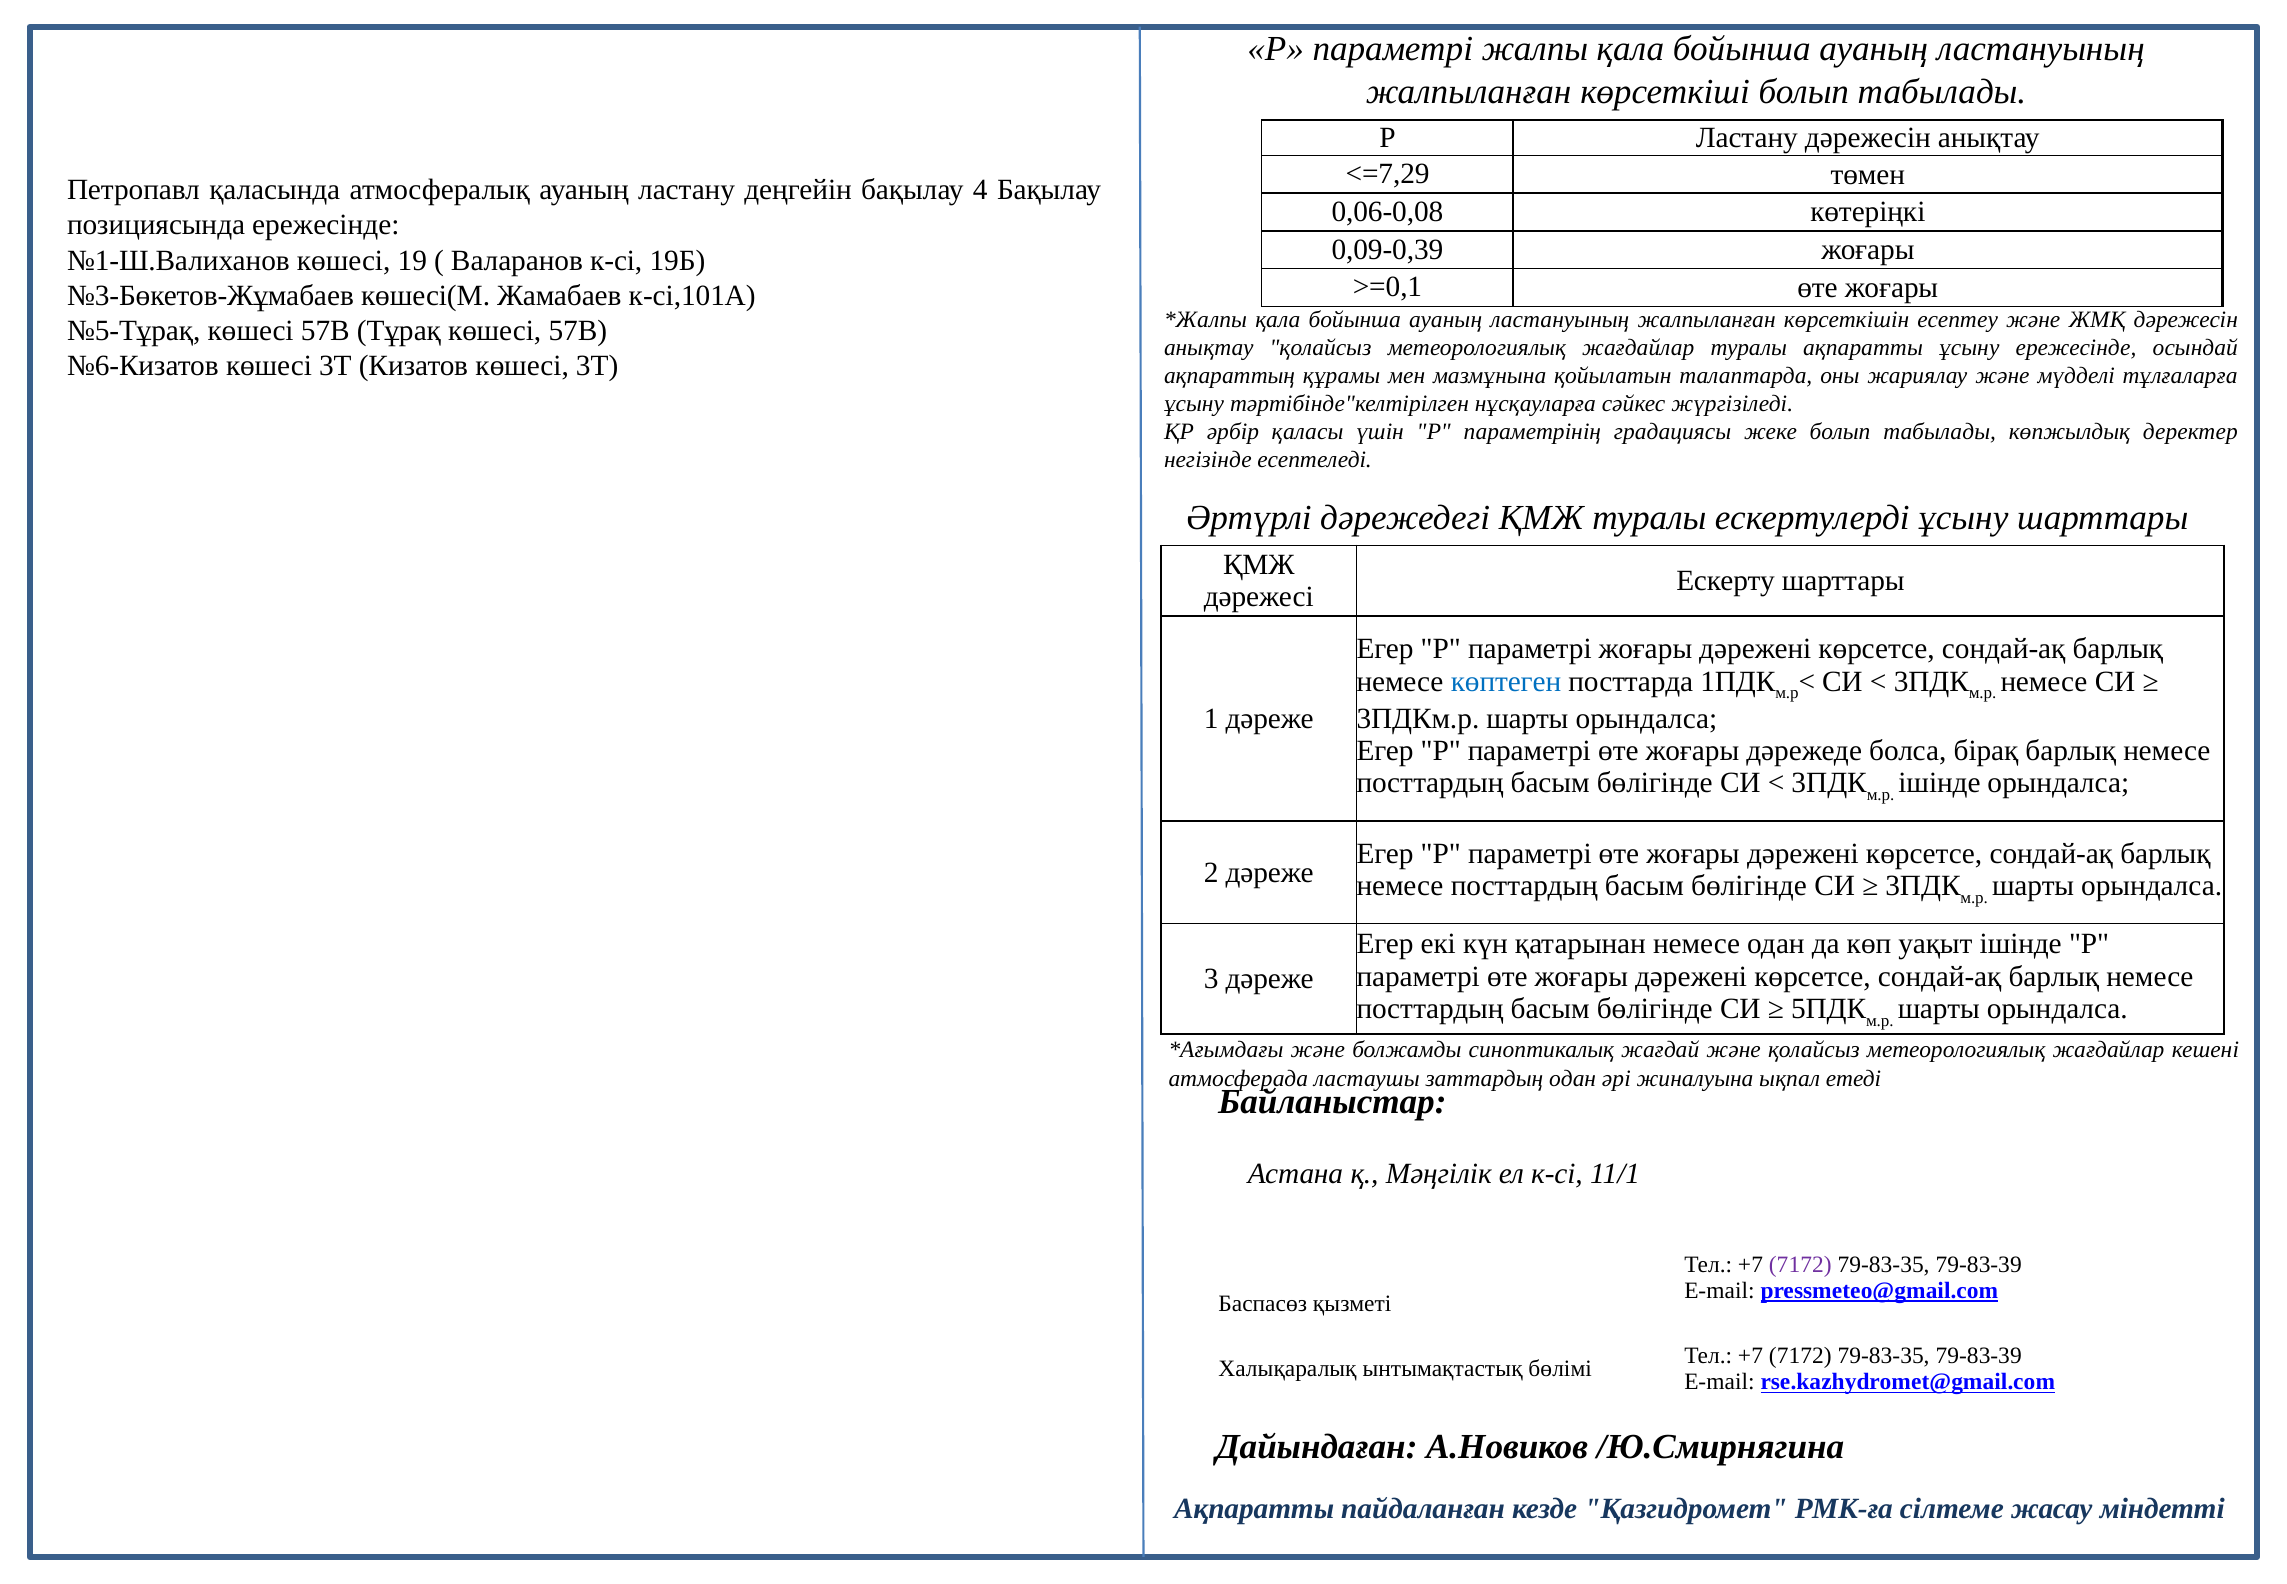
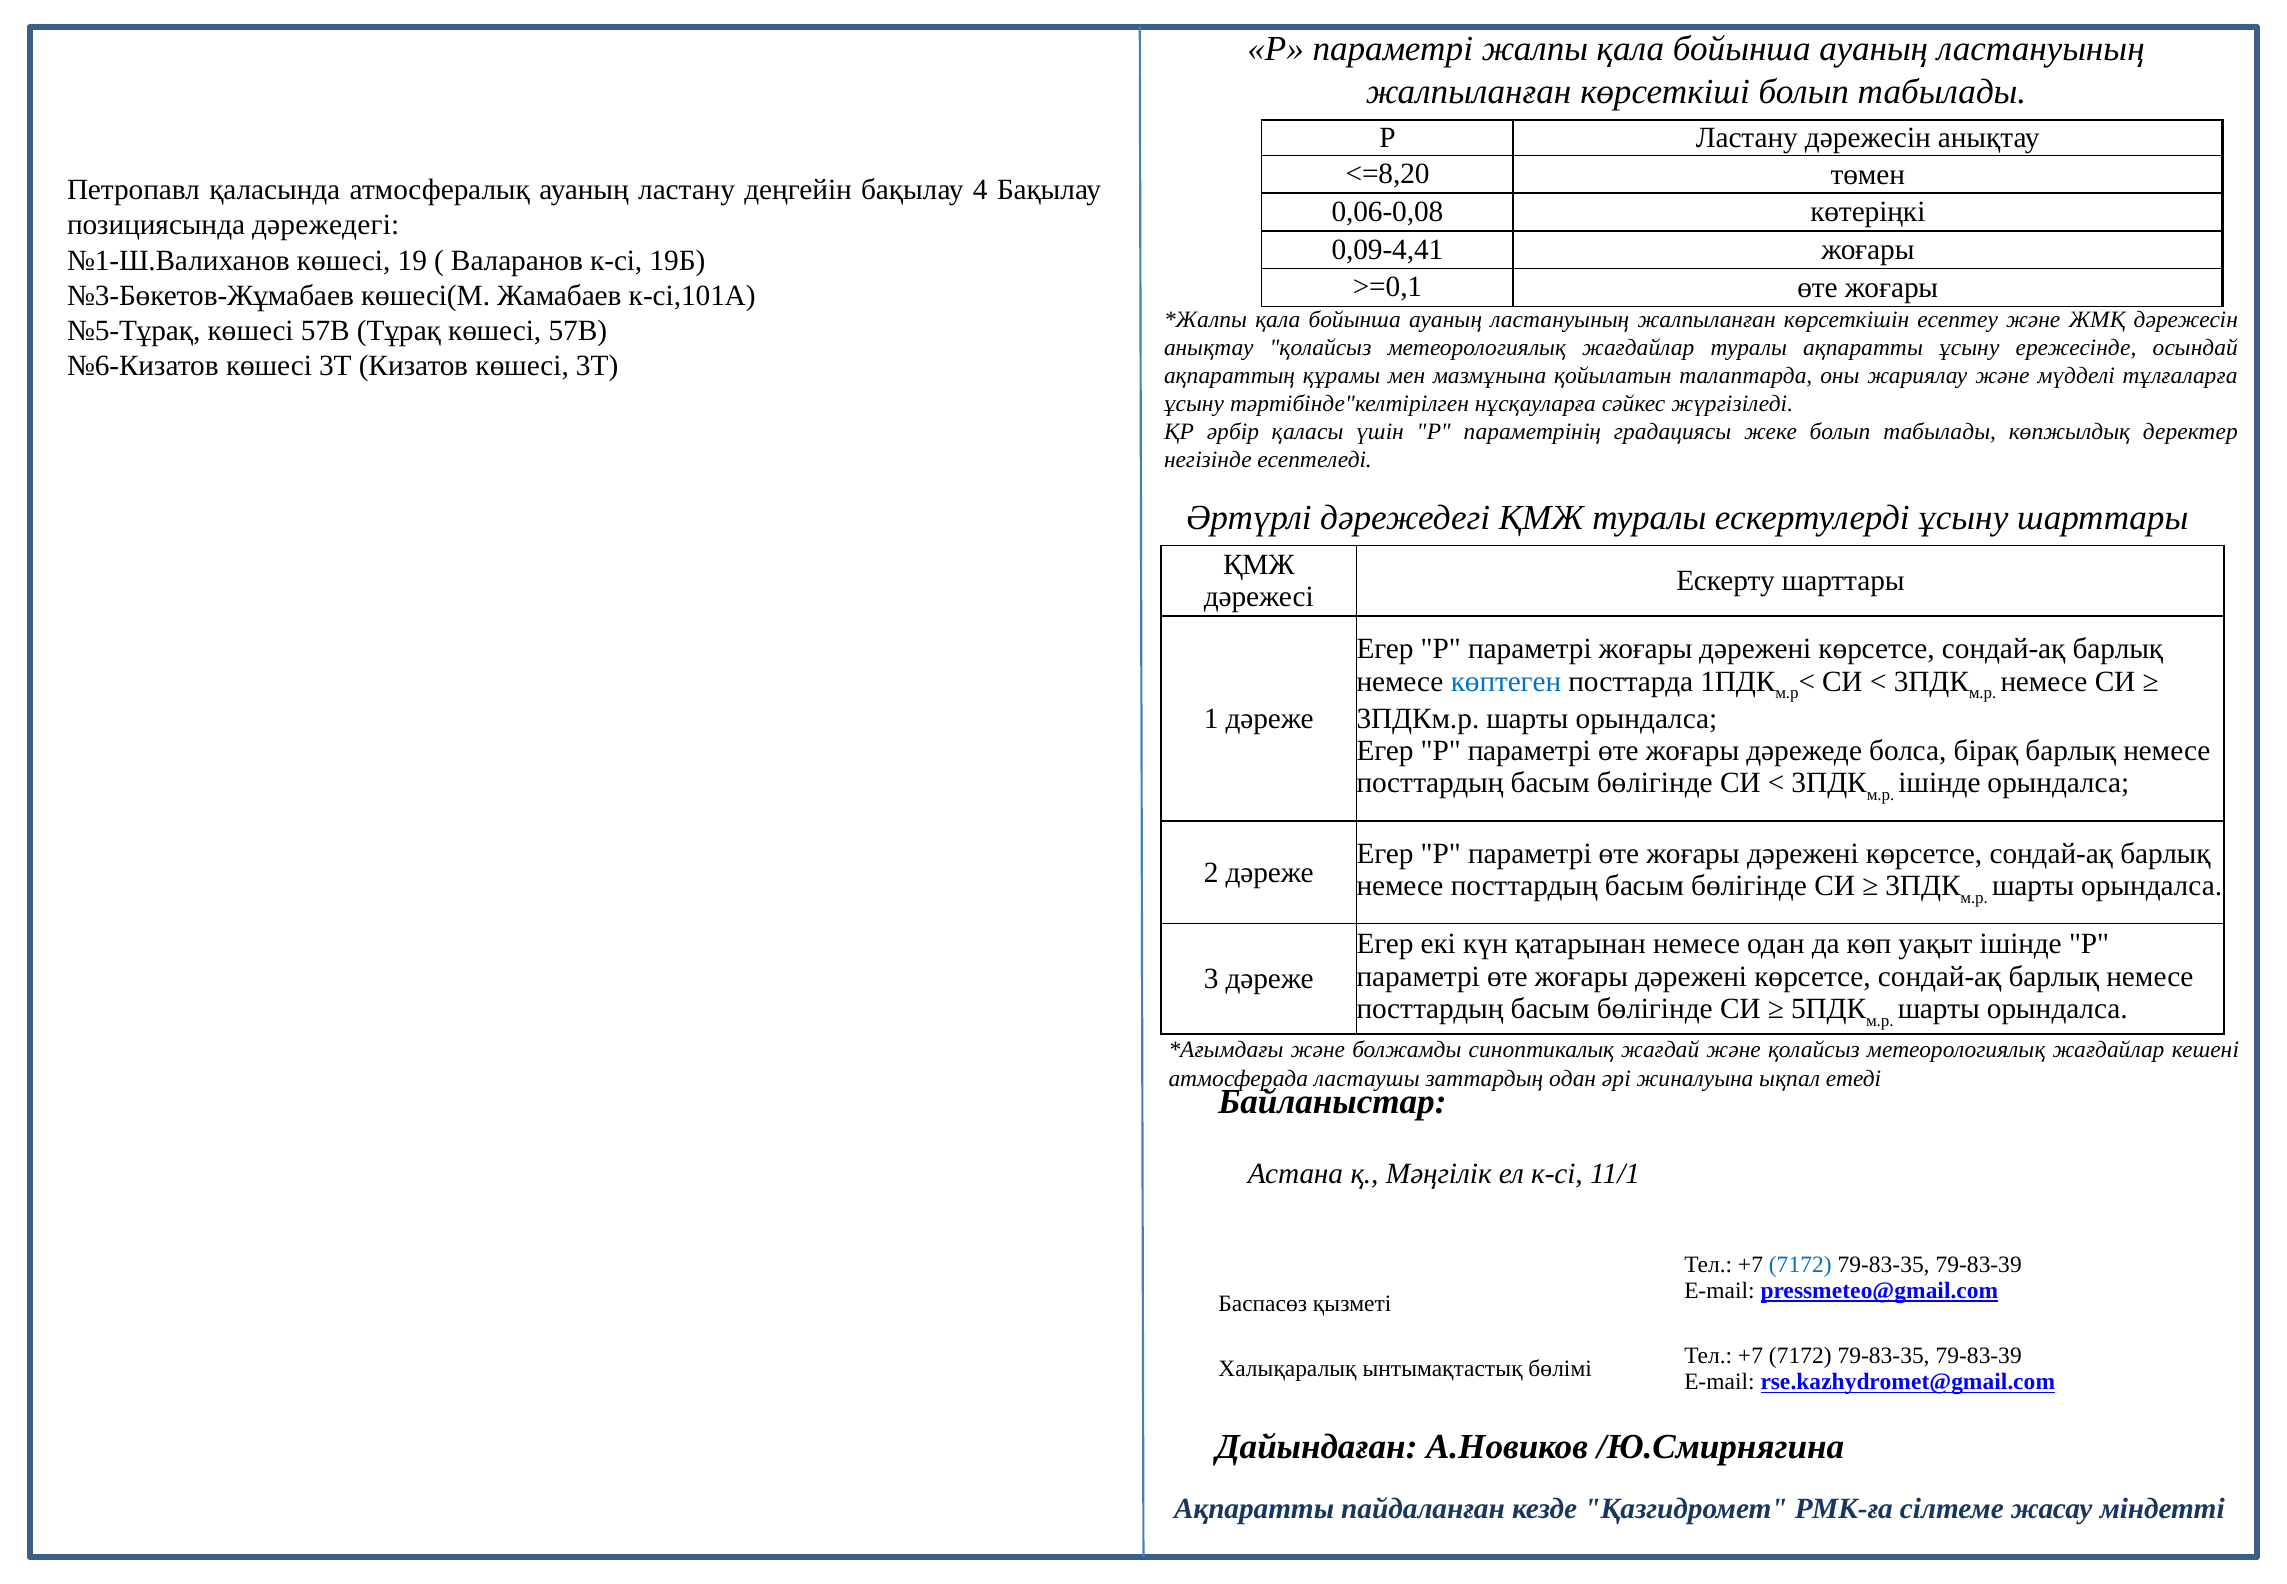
<=7,29: <=7,29 -> <=8,20 (1388, 174)
позициясында ережесінде: ережесінде -> дәрежедегі (326, 225)
0,09-0,39: 0,09-0,39 -> 0,09-4,41 (1387, 249)
7172 colour: purple -> blue (1800, 1264)
